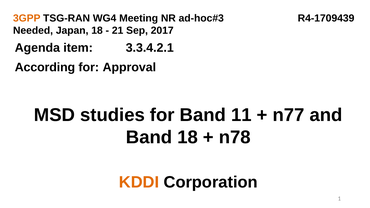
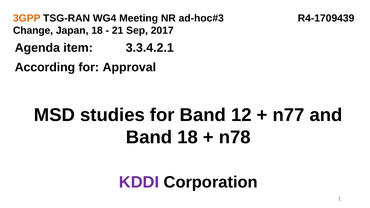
Needed: Needed -> Change (33, 31)
11: 11 -> 12 (241, 115)
KDDI colour: orange -> purple (139, 182)
